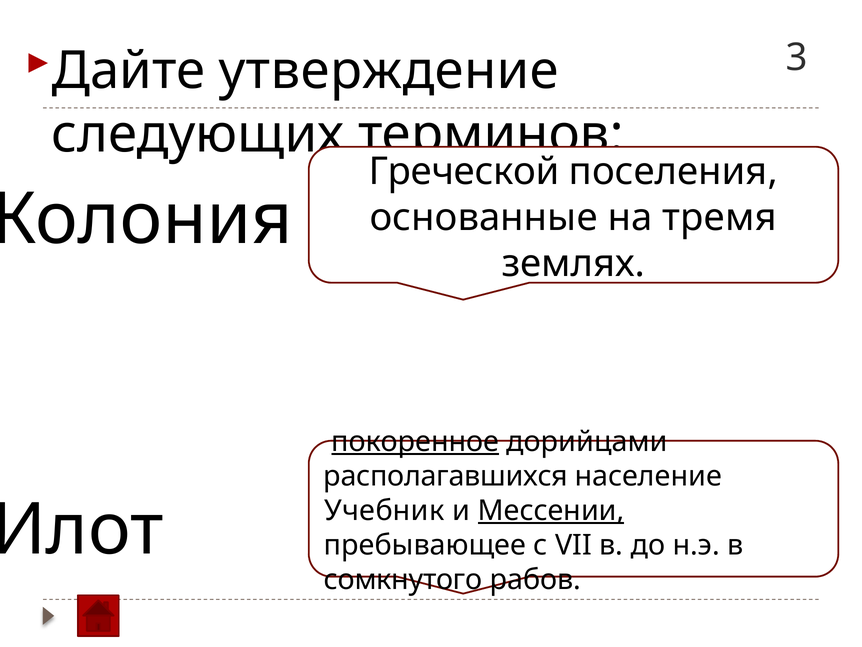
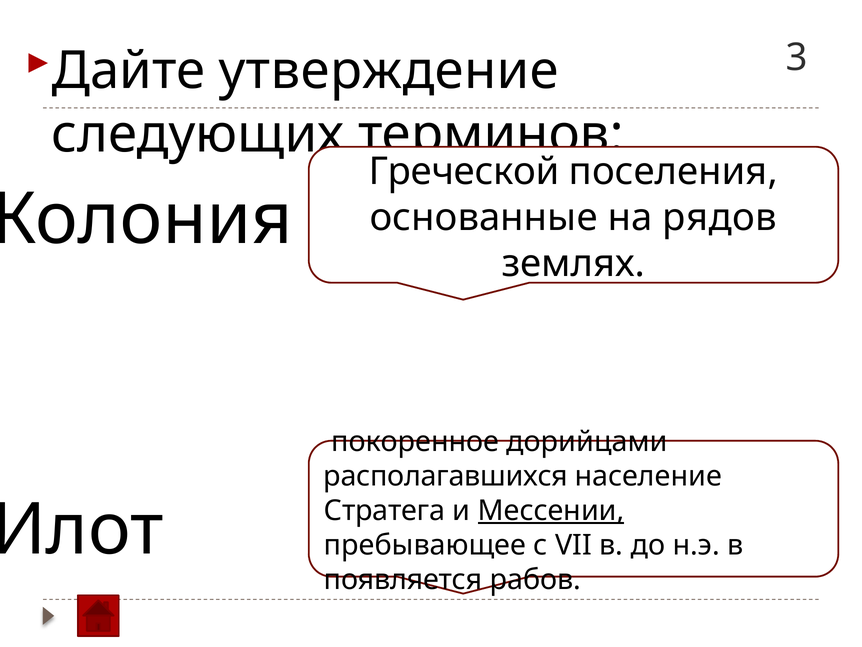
тремя: тремя -> рядов (720, 217)
покоренное underline: present -> none (415, 441)
Учебник: Учебник -> Стратега (385, 510)
сомкнутого: сомкнутого -> появляется (403, 579)
